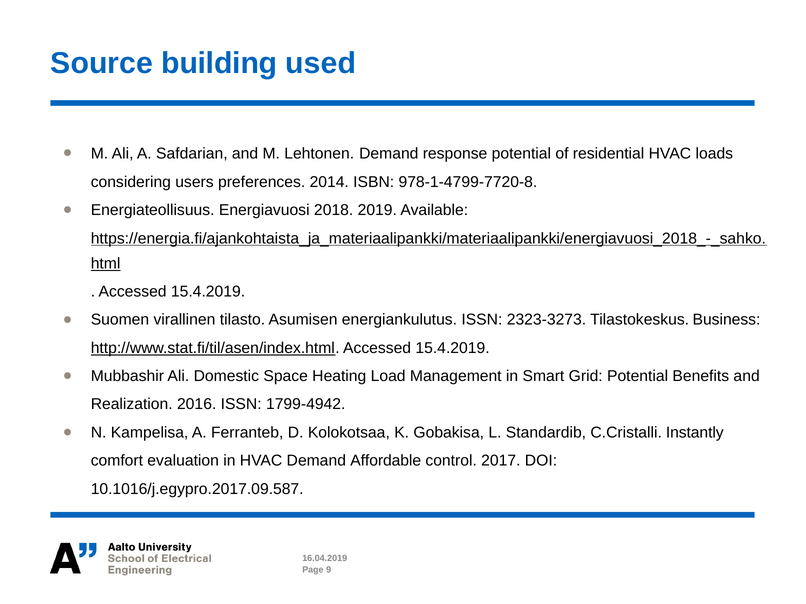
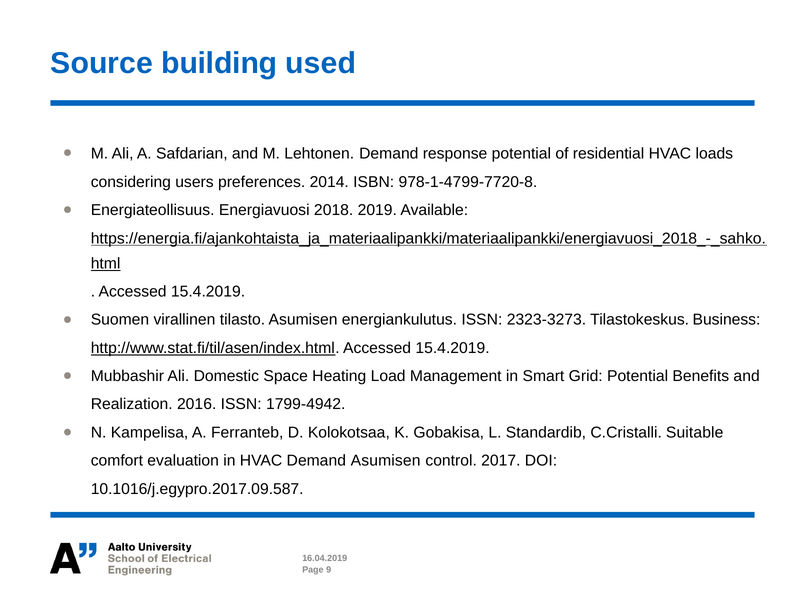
Instantly: Instantly -> Suitable (695, 433)
Demand Affordable: Affordable -> Asumisen (386, 461)
